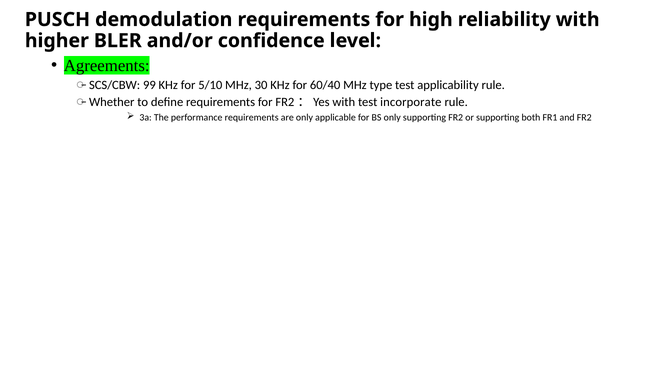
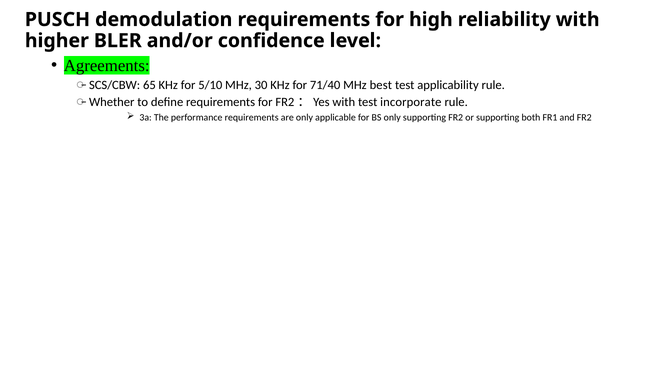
99: 99 -> 65 (149, 85)
60/40: 60/40 -> 71/40 (325, 85)
type: type -> best (381, 85)
